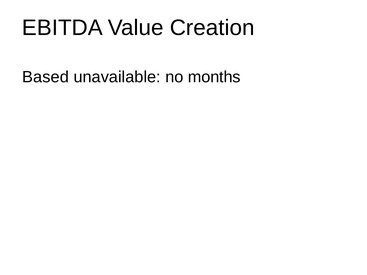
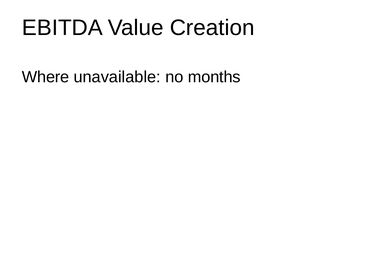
Based: Based -> Where (46, 77)
